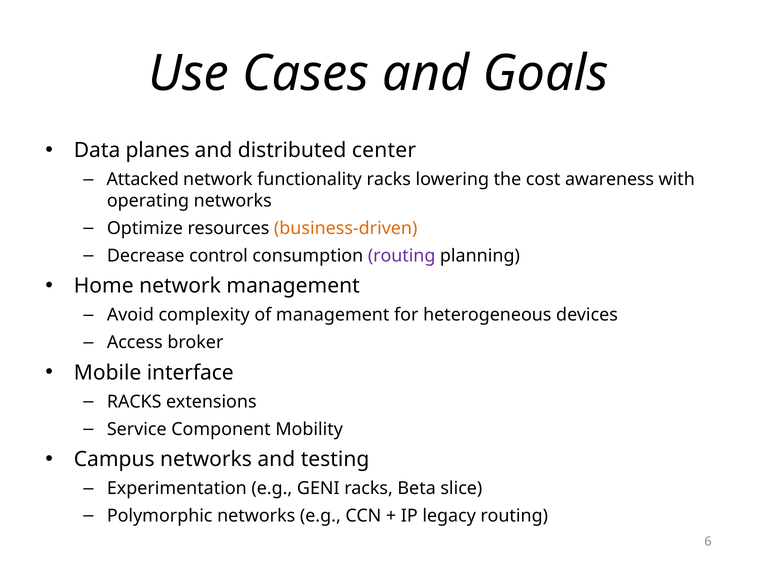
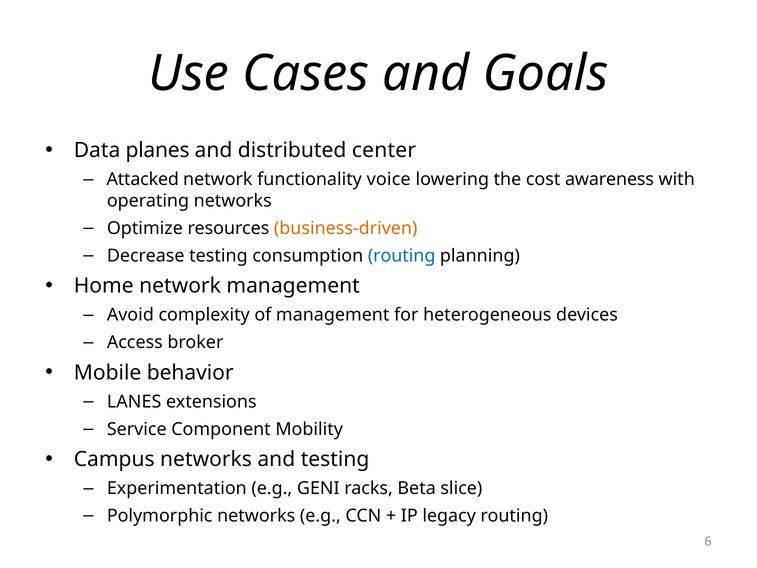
functionality racks: racks -> voice (389, 179)
Decrease control: control -> testing (218, 256)
routing colour: purple -> blue (402, 256)
interface: interface -> behavior (190, 373)
RACKS: RACKS -> LANES (134, 402)
